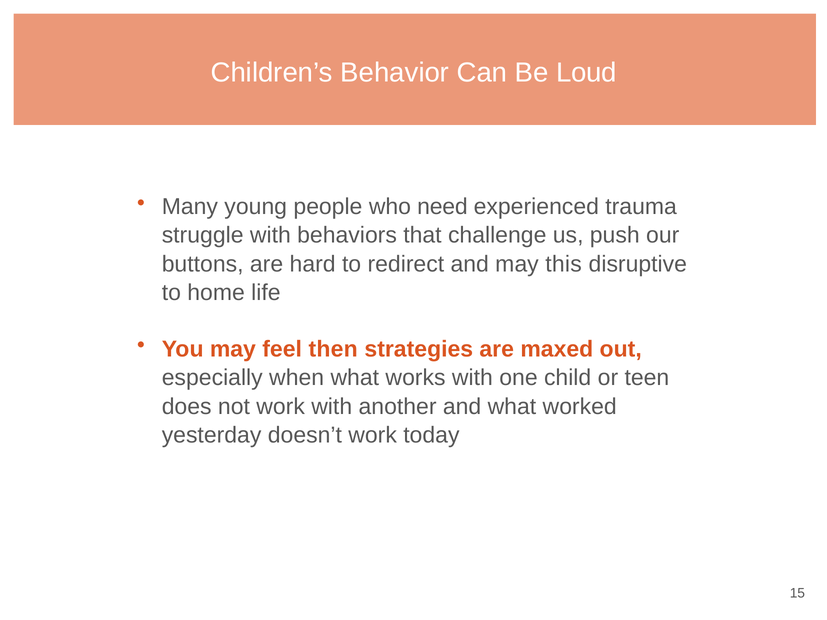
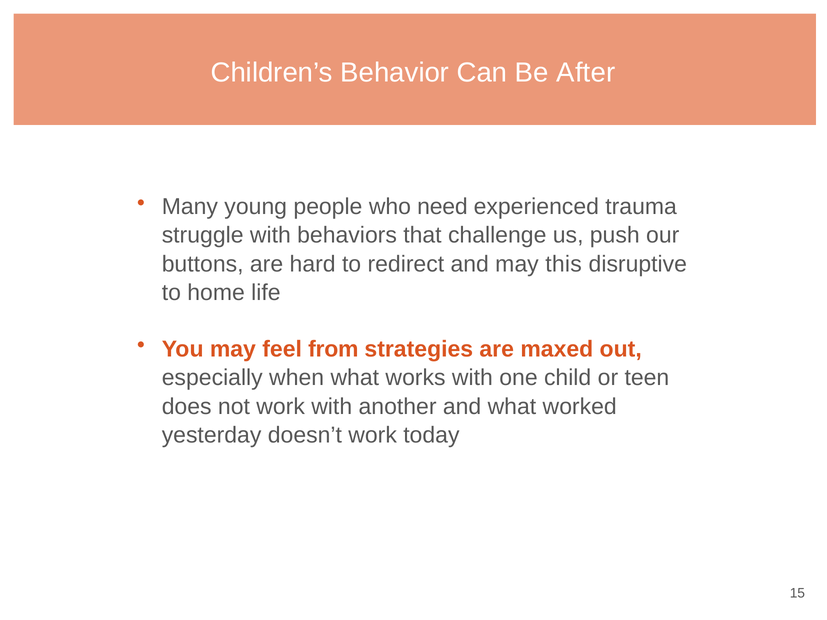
Loud: Loud -> After (586, 73)
then: then -> from (333, 349)
